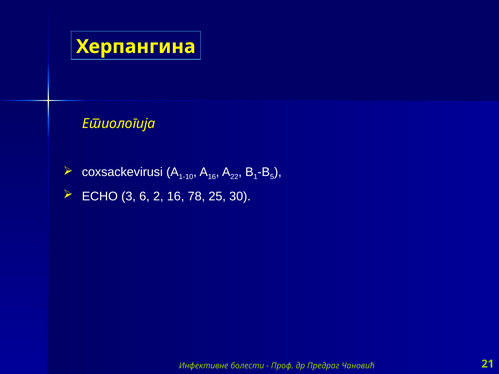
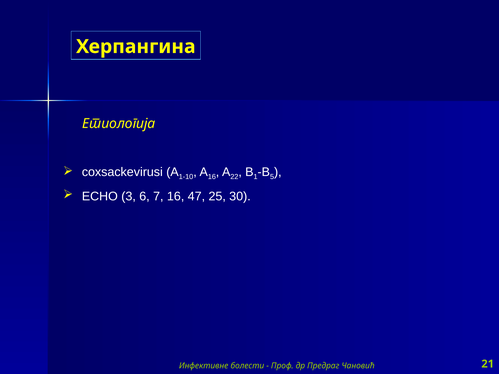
2: 2 -> 7 (158, 197)
78: 78 -> 47 (196, 197)
